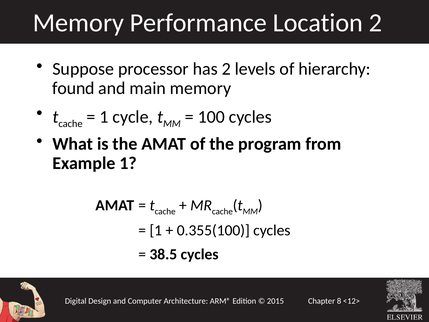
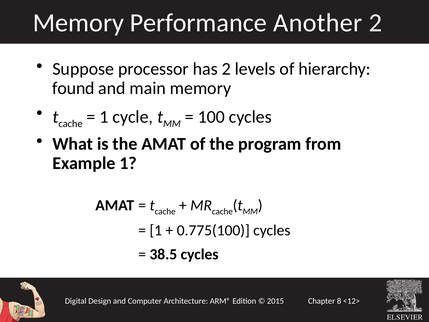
Location: Location -> Another (318, 23)
0.355(100: 0.355(100 -> 0.775(100 (213, 230)
